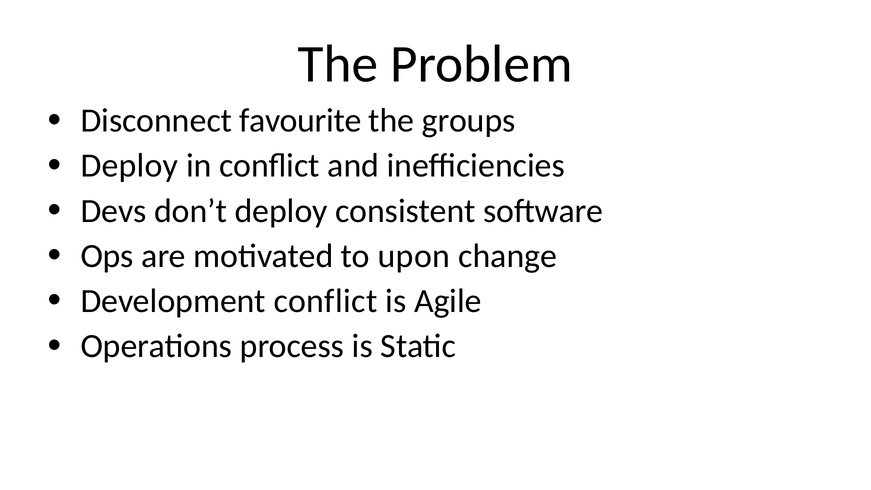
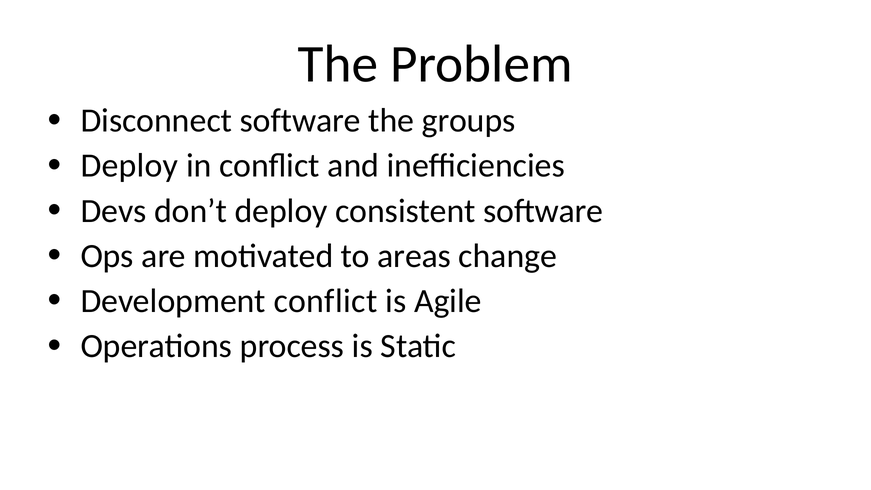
Disconnect favourite: favourite -> software (300, 121)
upon: upon -> areas (414, 256)
